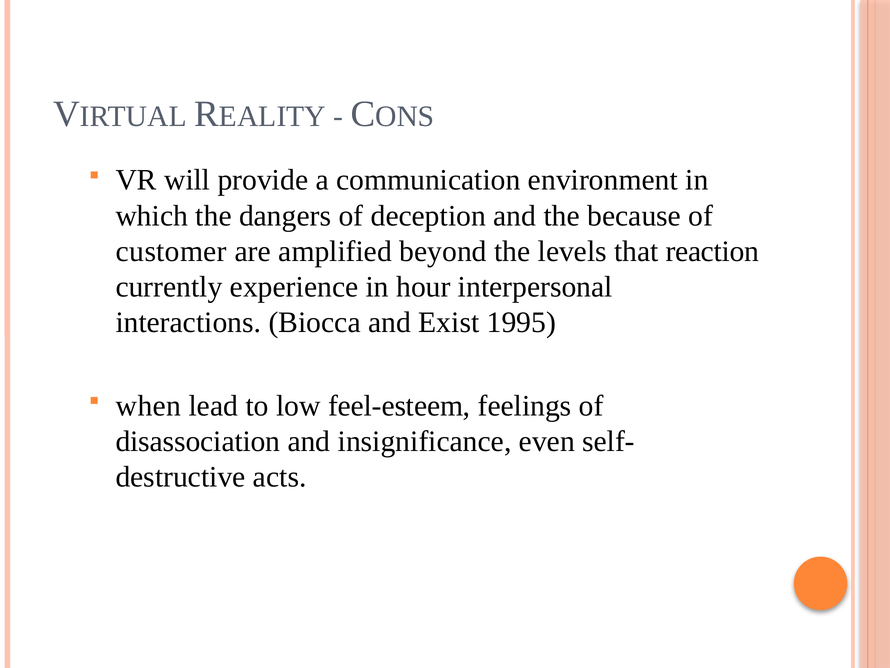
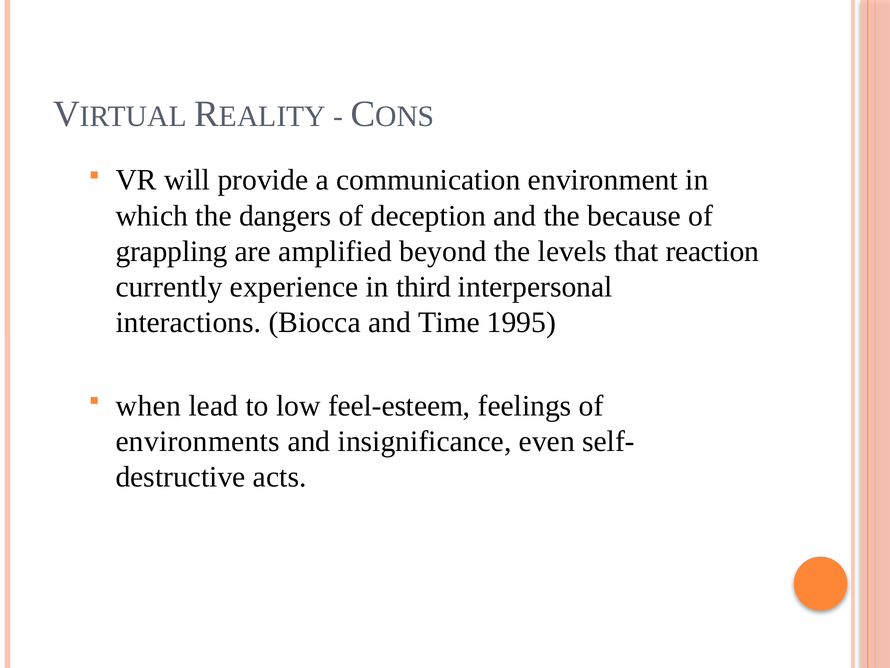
customer: customer -> grappling (172, 251)
hour: hour -> third (424, 287)
Exist: Exist -> Time (449, 322)
disassociation: disassociation -> environments (198, 441)
